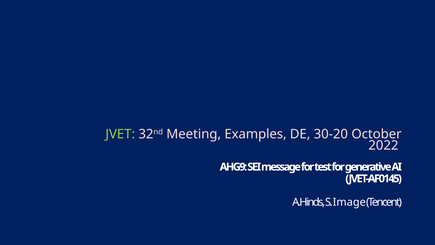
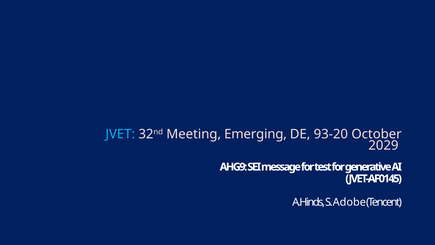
JVET colour: light green -> light blue (120, 134)
Examples: Examples -> Emerging (256, 134)
30-20: 30-20 -> 93-20 (331, 134)
2022: 2022 -> 2029 (383, 145)
Image: Image -> Adobe (349, 202)
